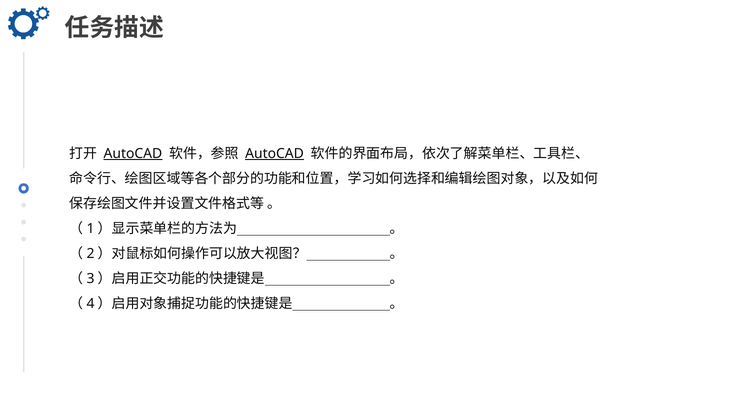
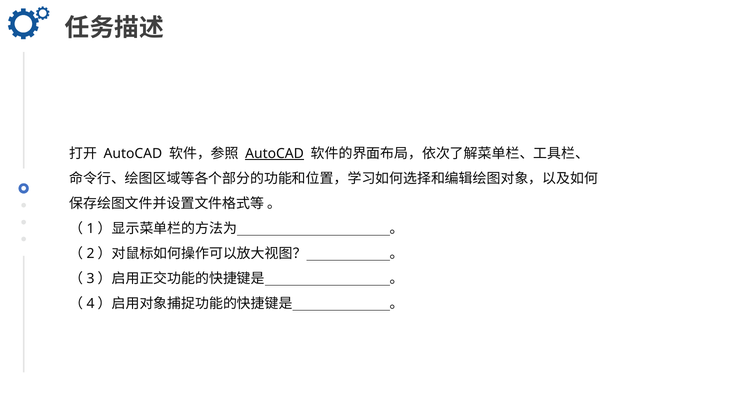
AutoCAD underline: present -> none (133, 154)
